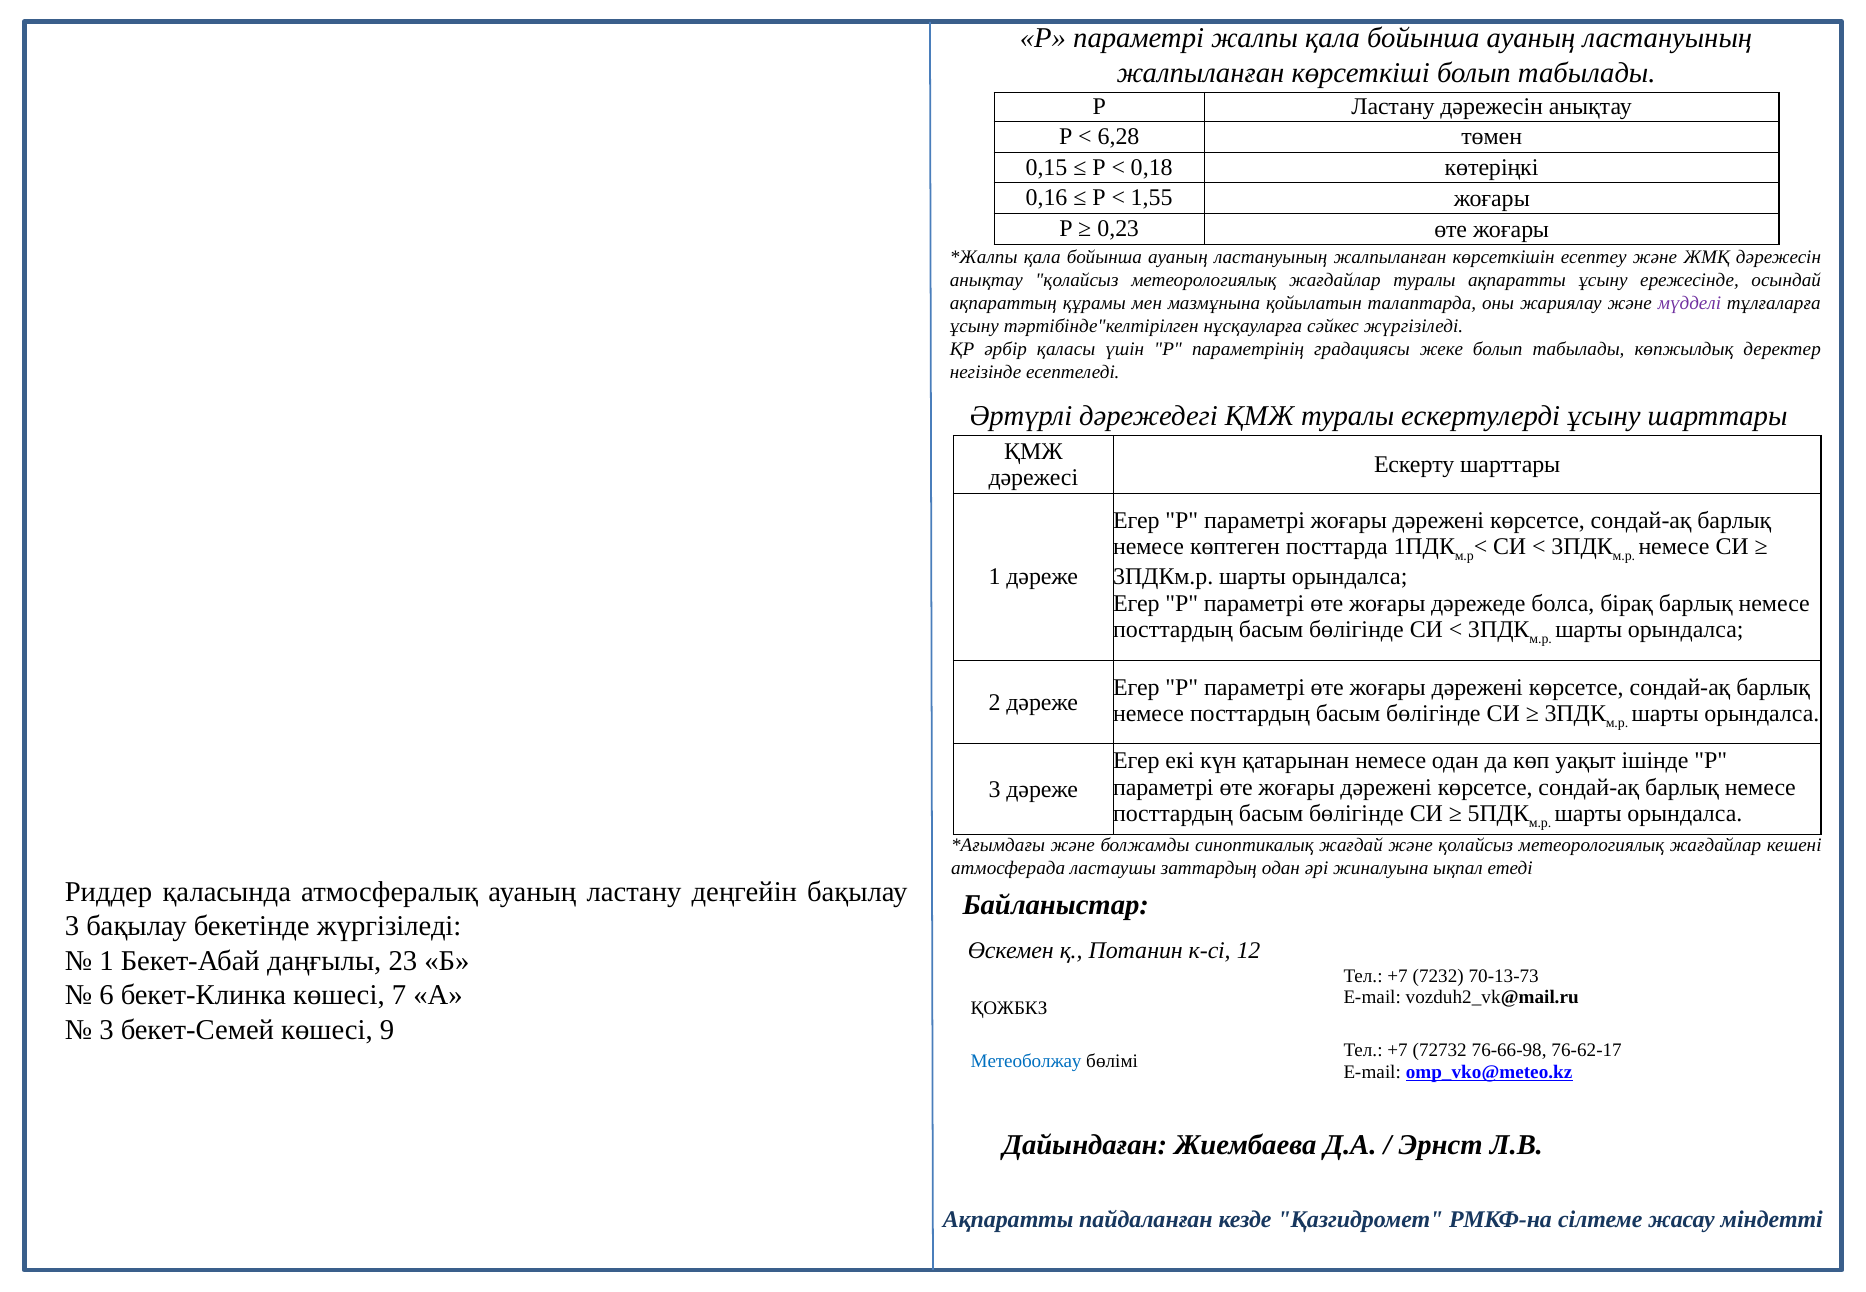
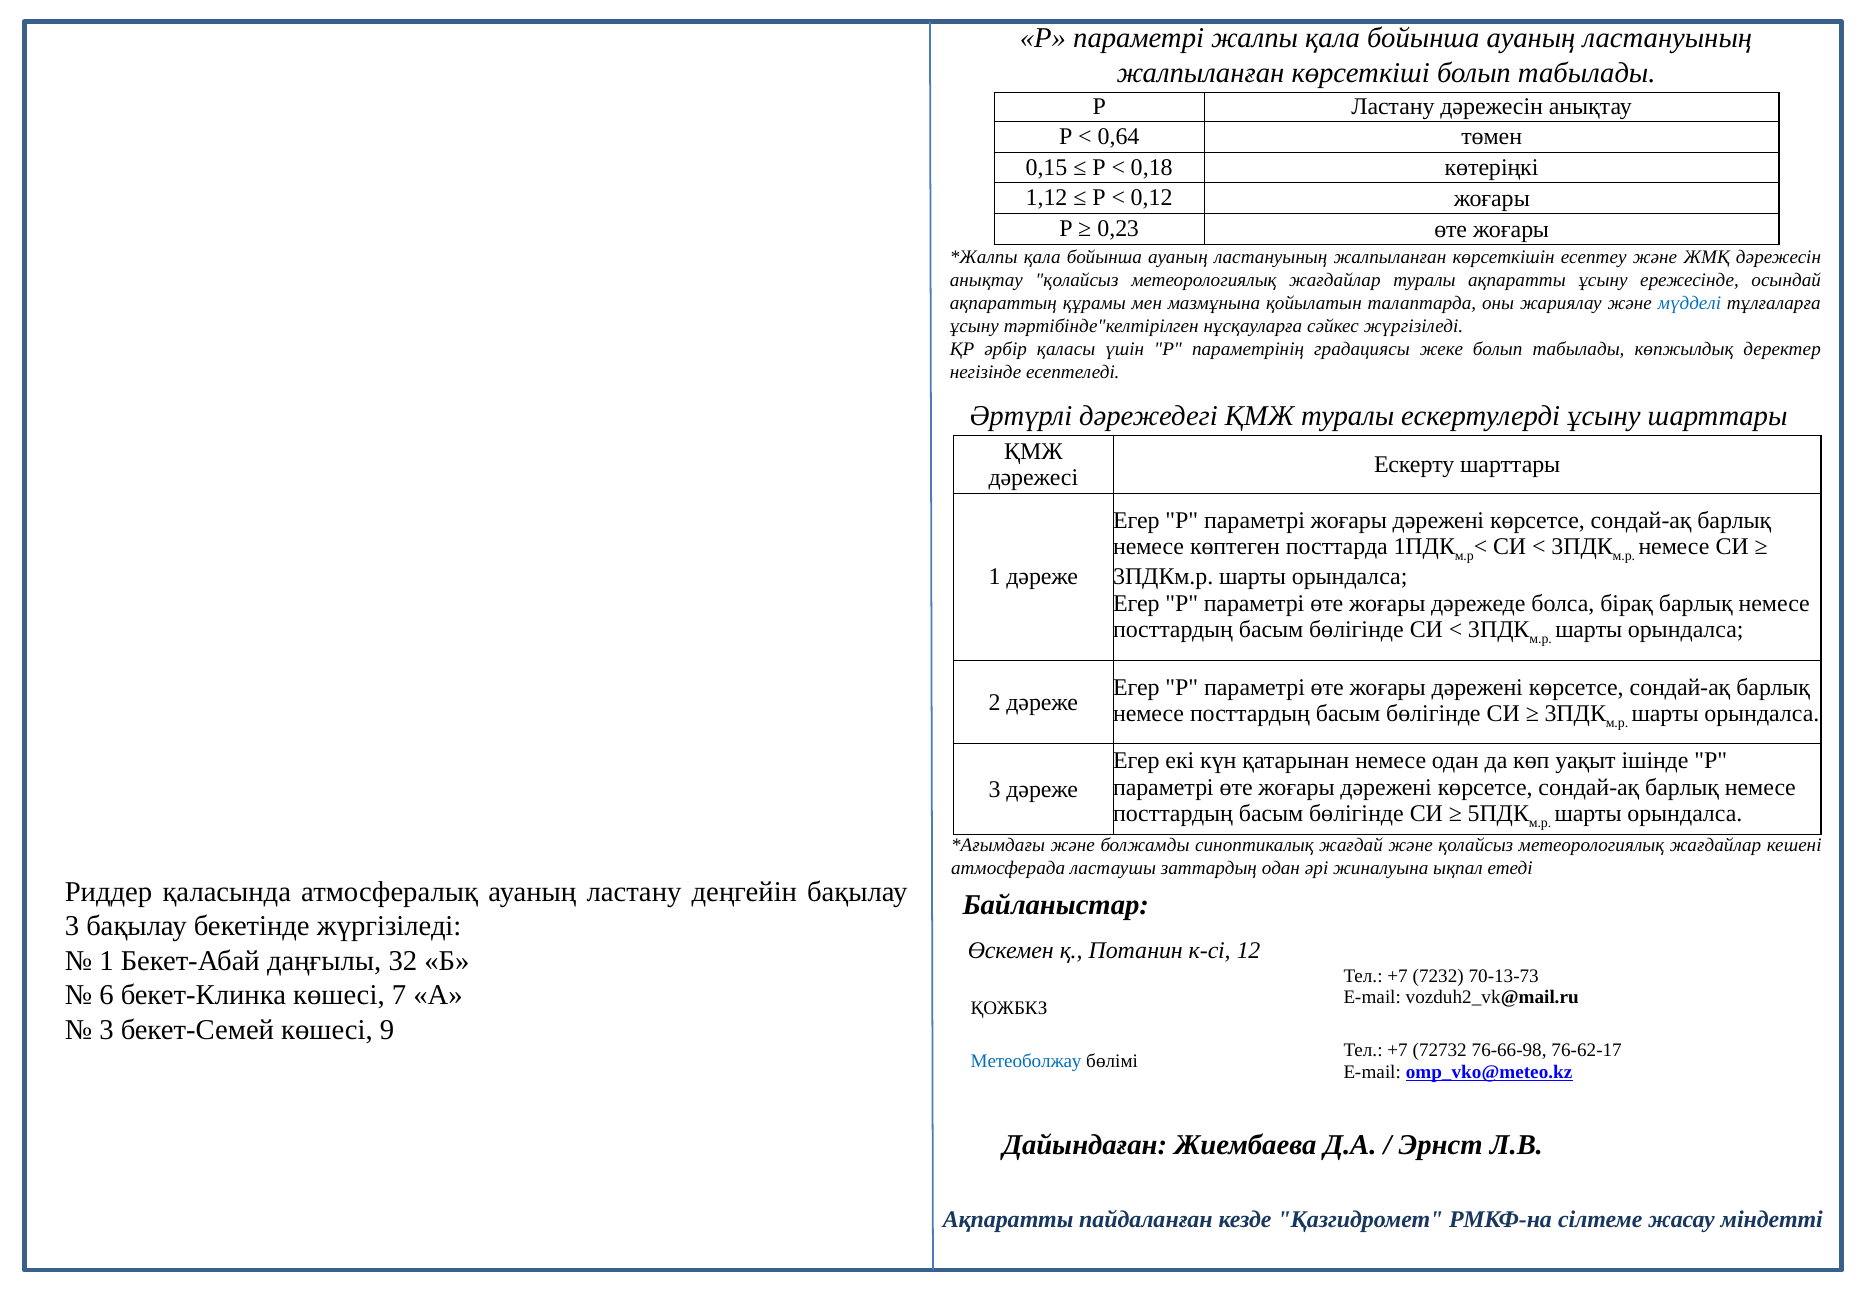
6,28: 6,28 -> 0,64 (1119, 136)
0,16: 0,16 -> 1,12 (1047, 198)
1,55: 1,55 -> 0,12 (1152, 198)
мүдделі colour: purple -> blue (1689, 303)
23: 23 -> 32 (403, 961)
